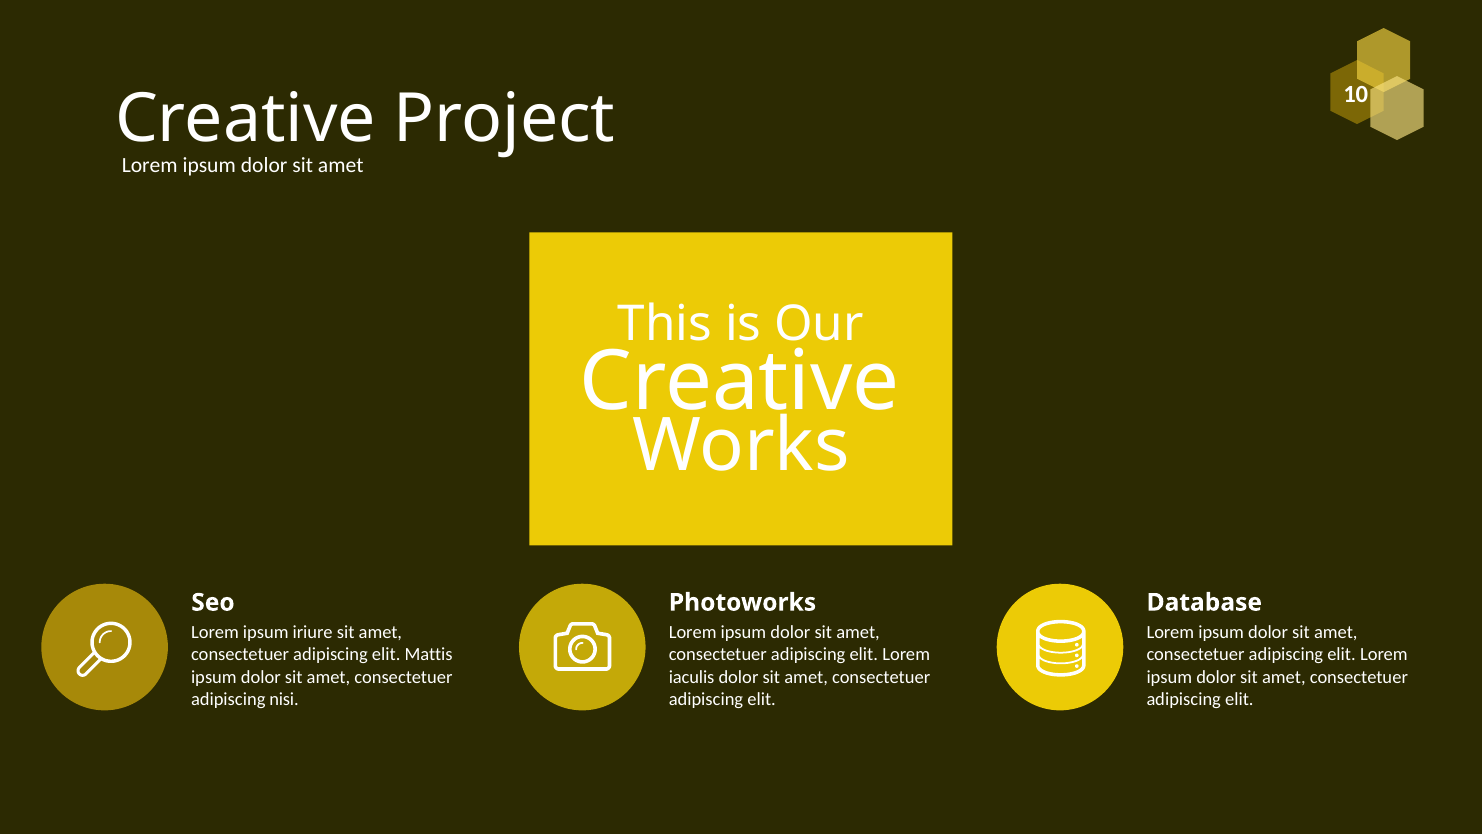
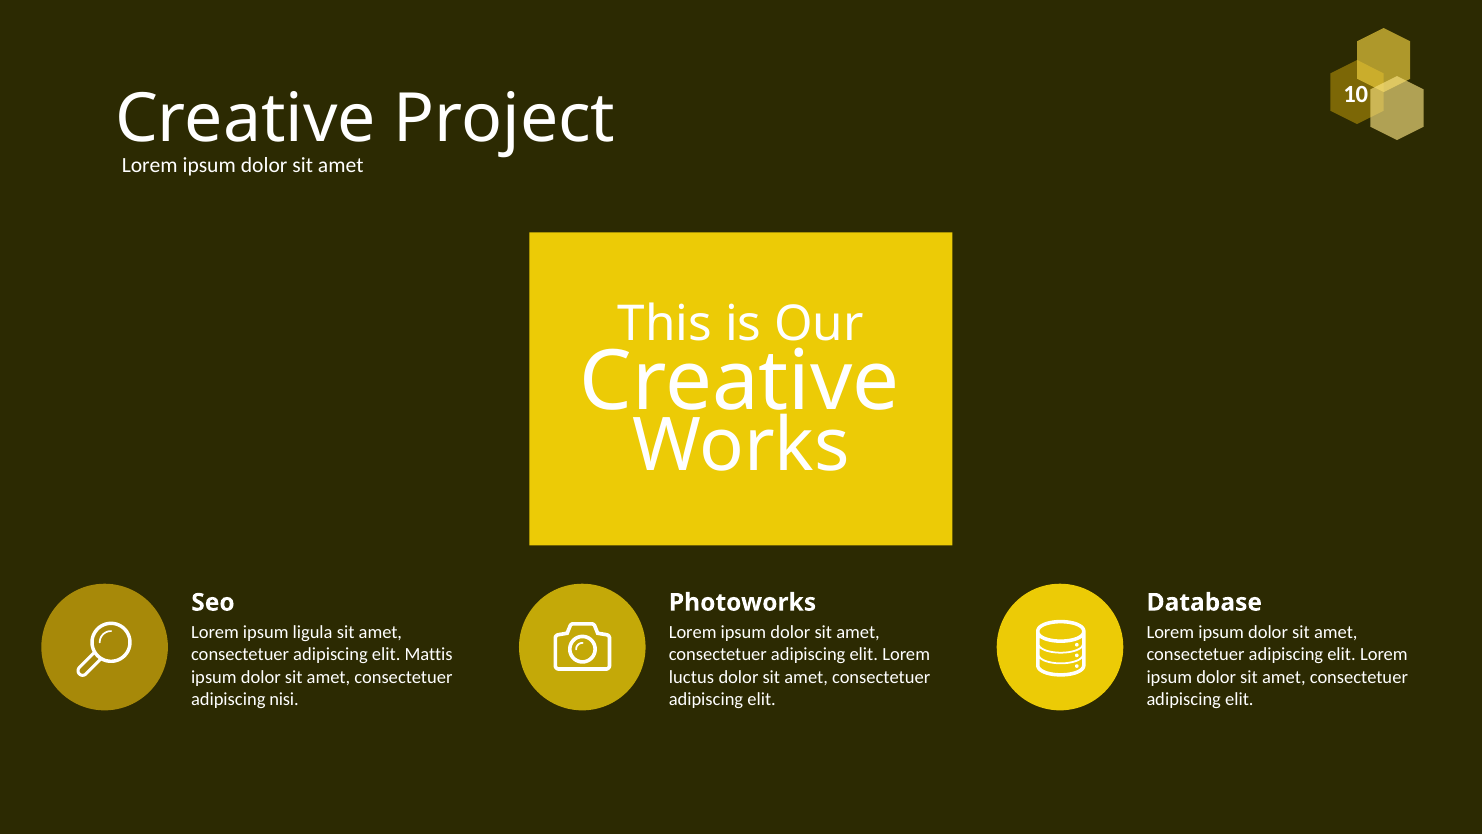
iriure: iriure -> ligula (313, 632)
iaculis: iaculis -> luctus (692, 677)
